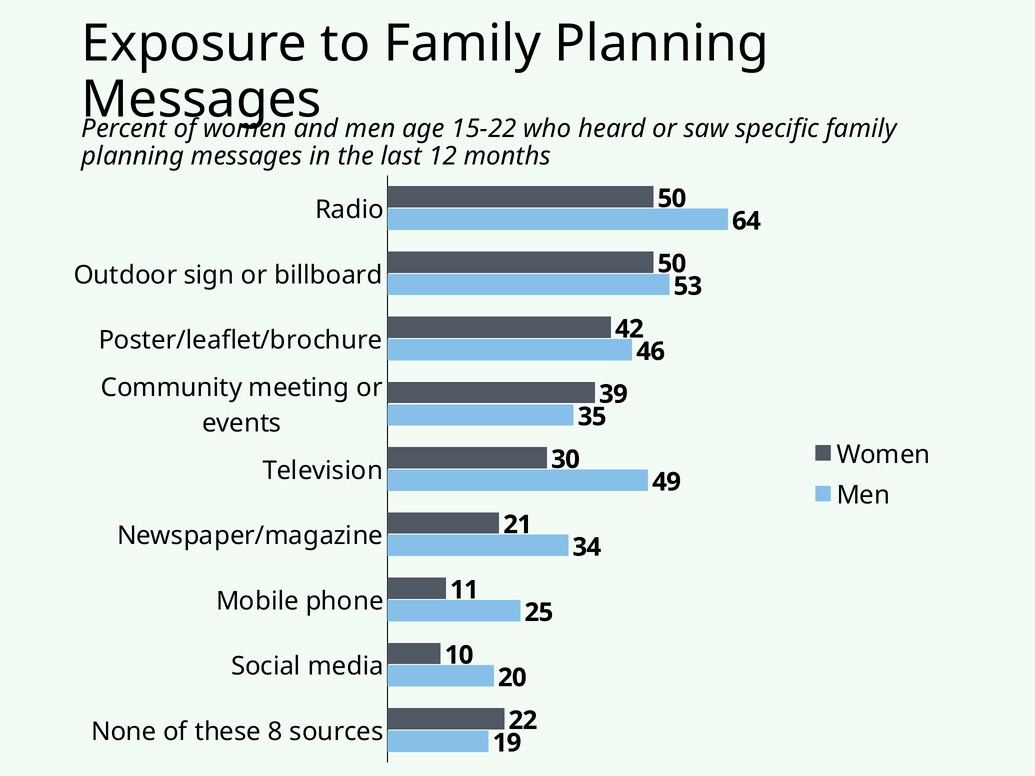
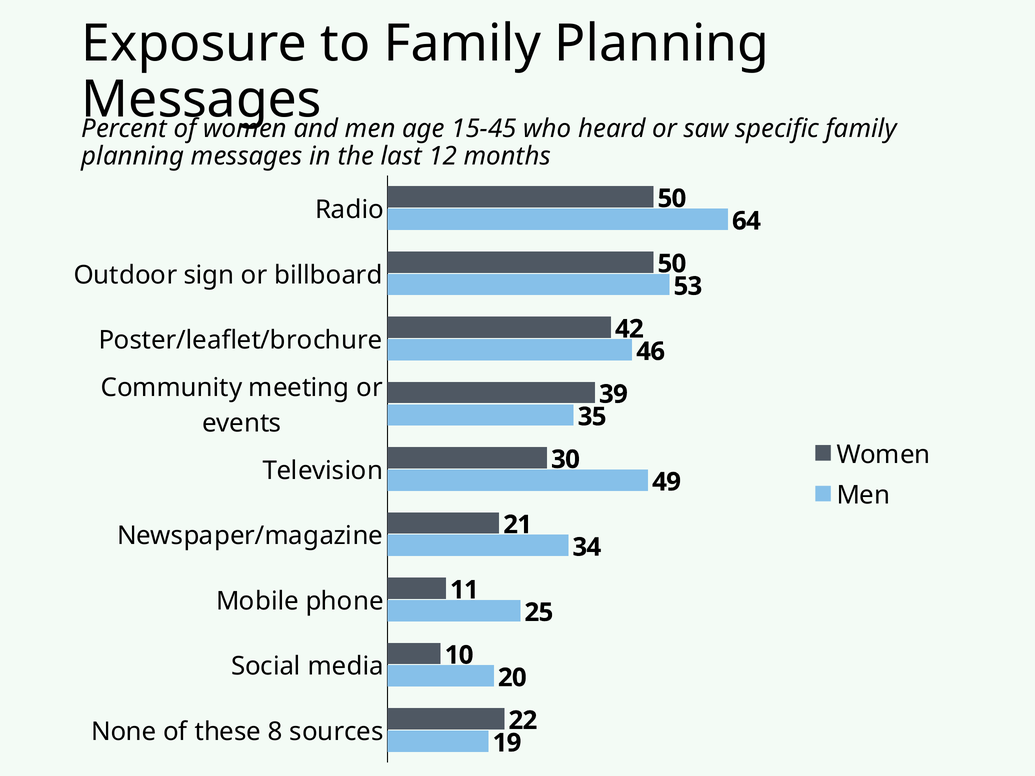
15-22: 15-22 -> 15-45 (484, 129)
